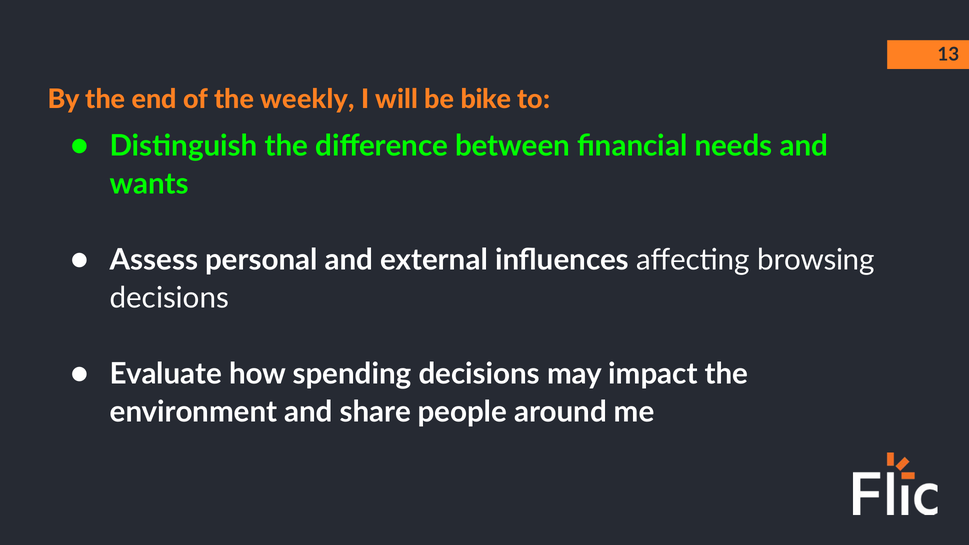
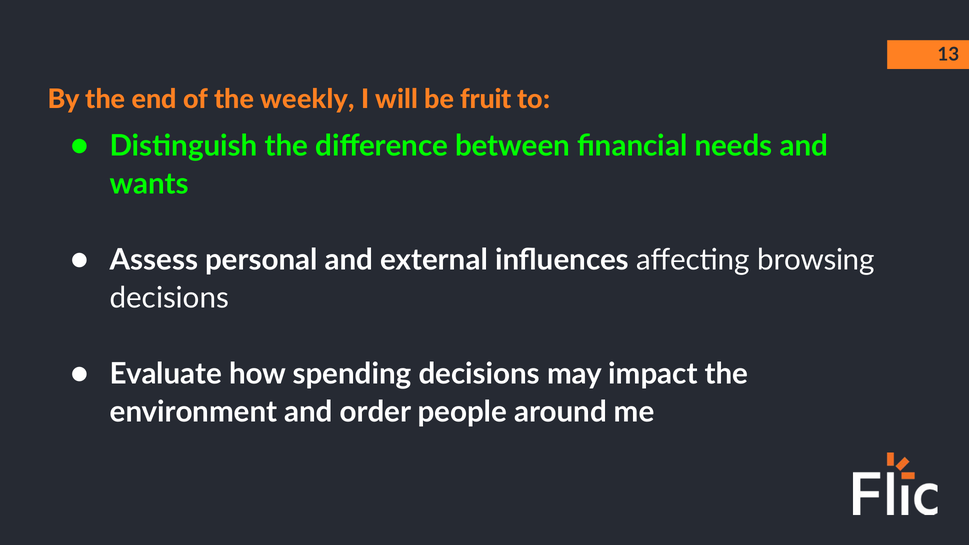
bike: bike -> fruit (486, 99)
share: share -> order (376, 412)
